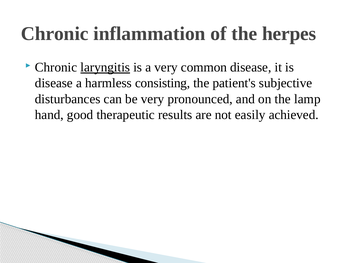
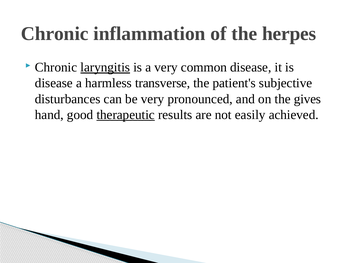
consisting: consisting -> transverse (163, 83)
lamp: lamp -> gives (307, 99)
therapeutic underline: none -> present (126, 115)
